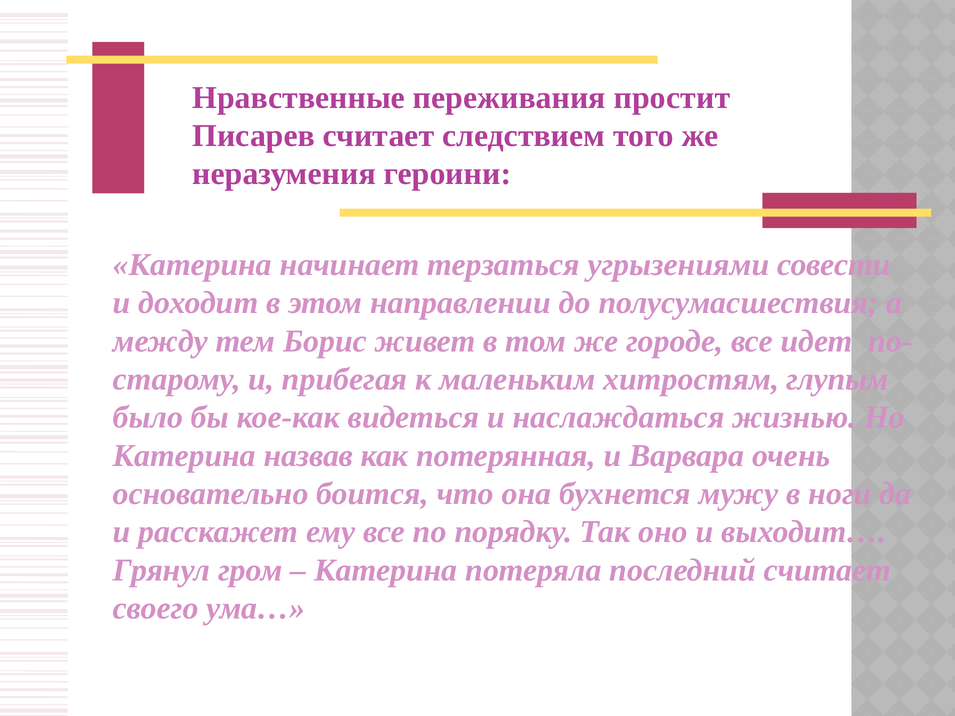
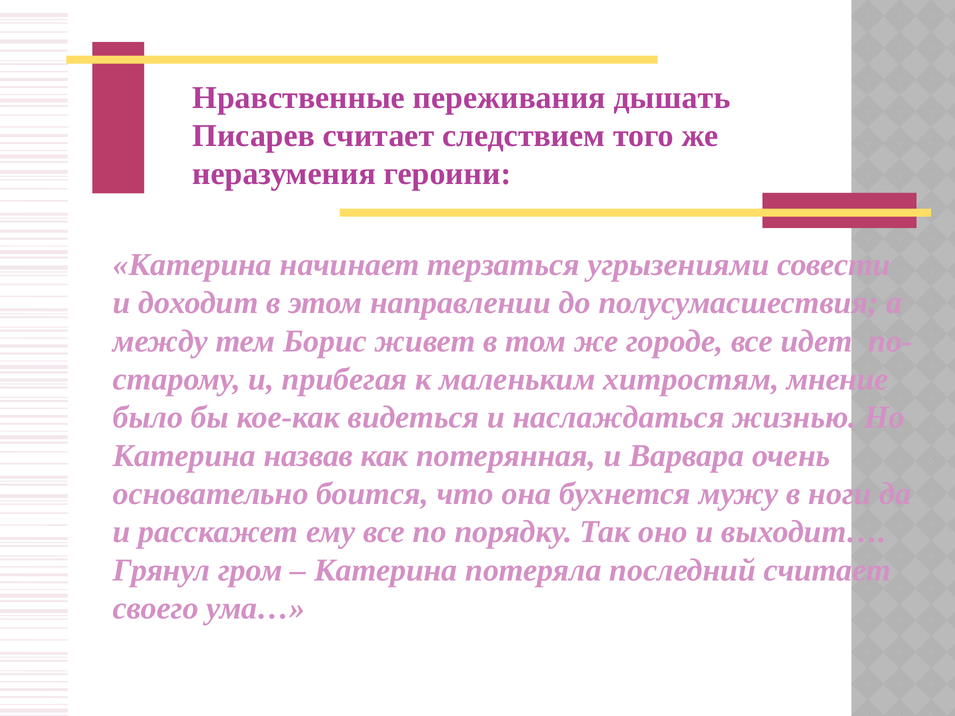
простит: простит -> дышать (672, 98)
глупым: глупым -> мнение (838, 379)
